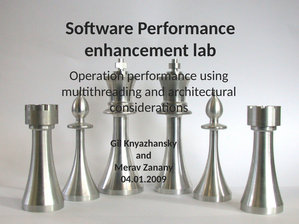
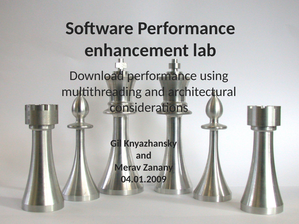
Operation: Operation -> Download (97, 76)
